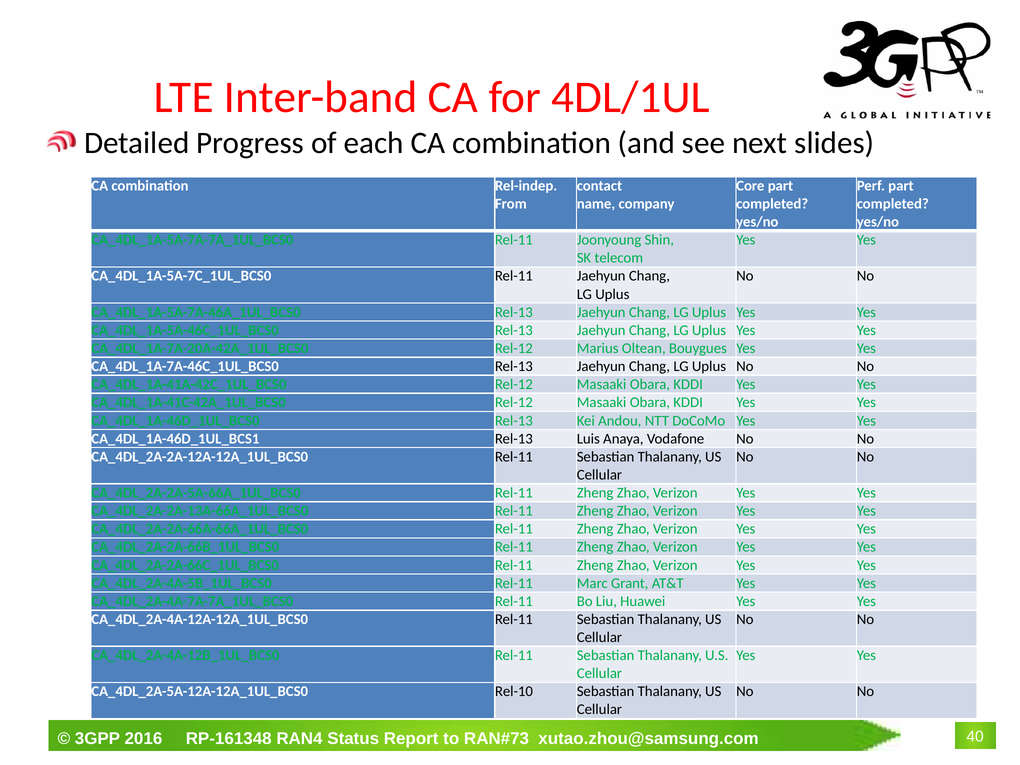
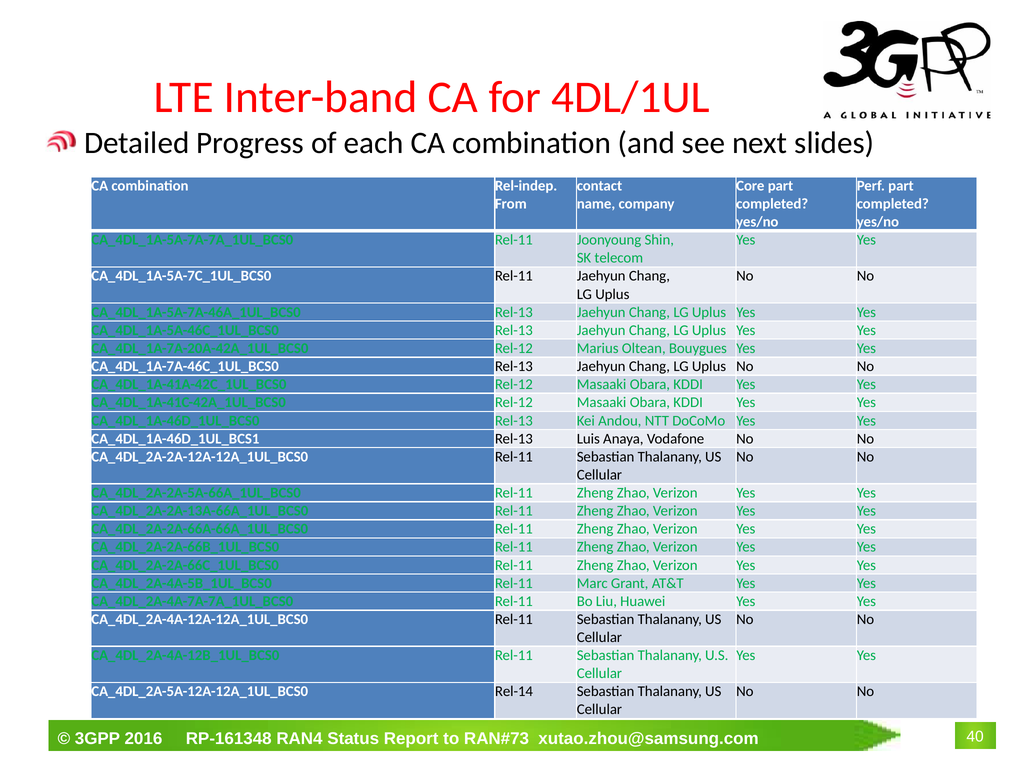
Rel-10: Rel-10 -> Rel-14 (514, 692)
